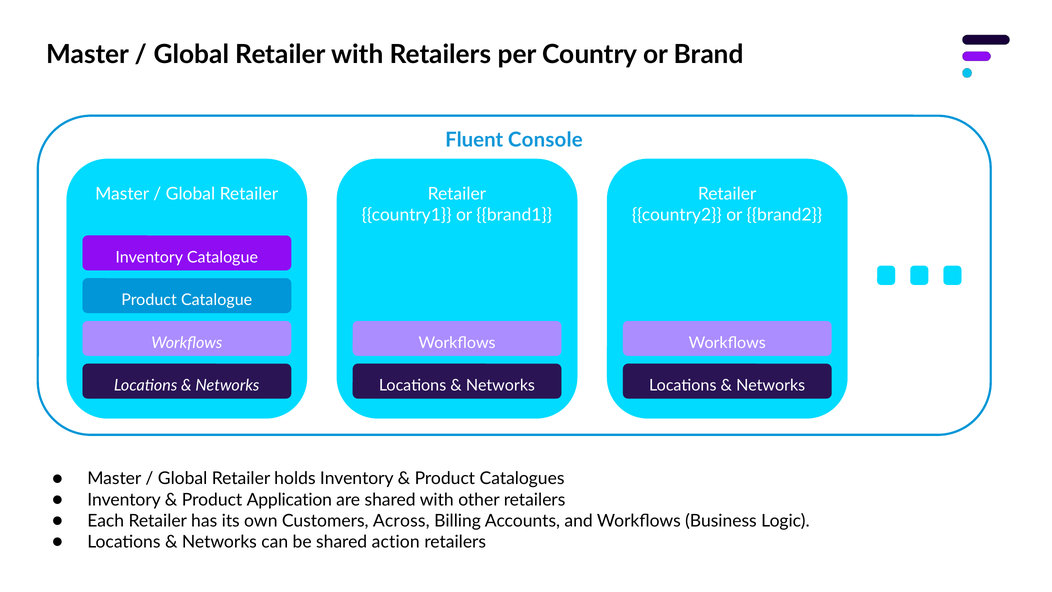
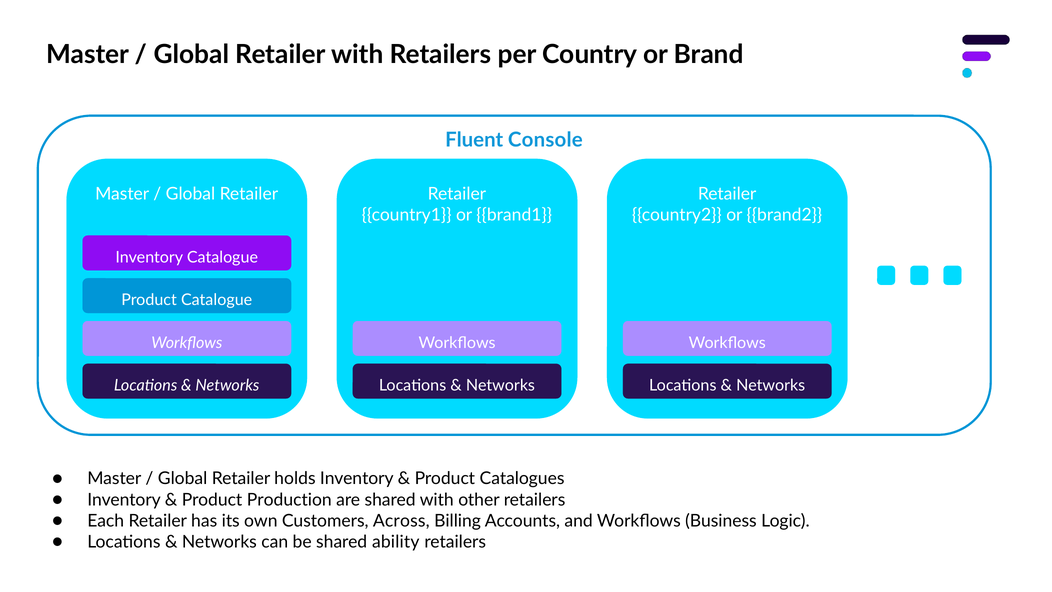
Application: Application -> Production (289, 500)
action: action -> ability (396, 542)
